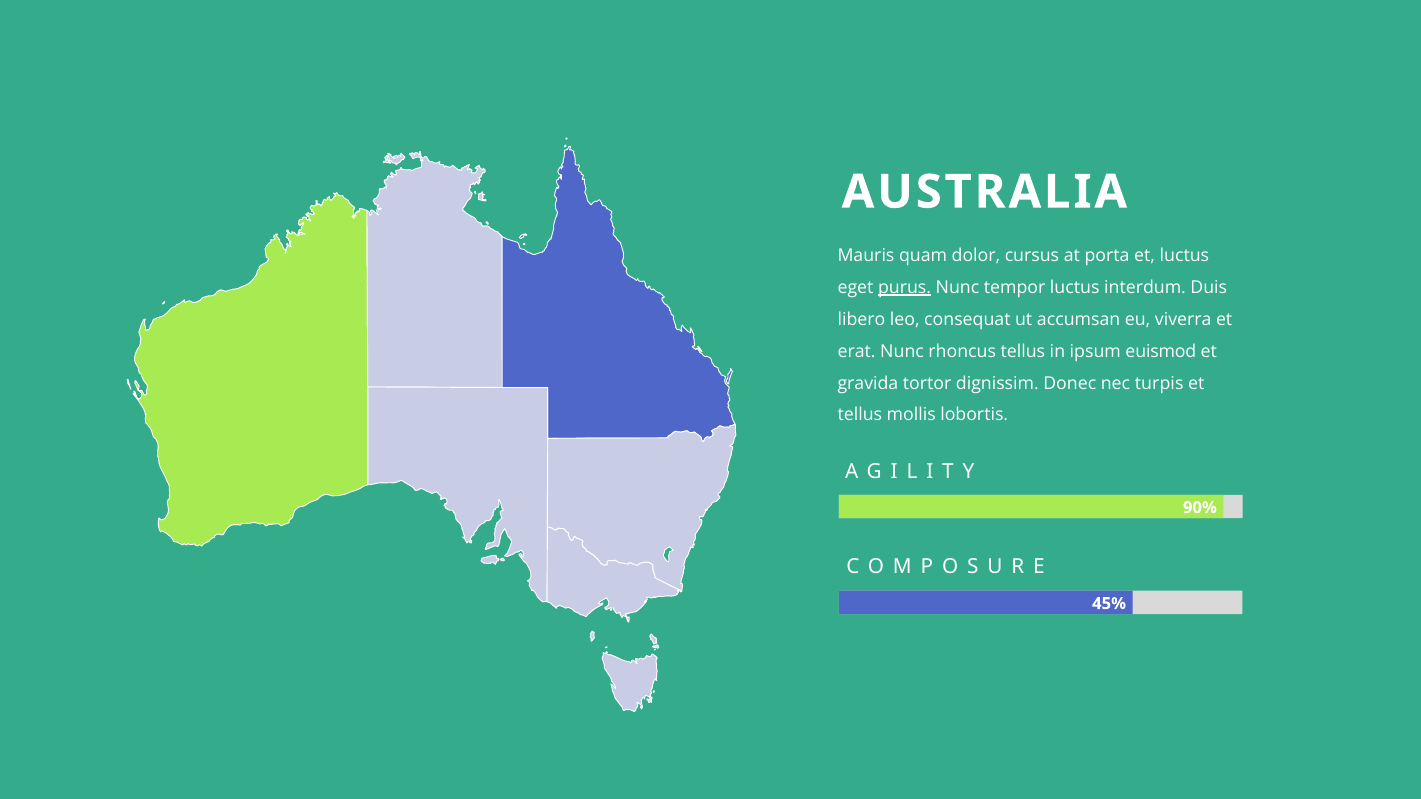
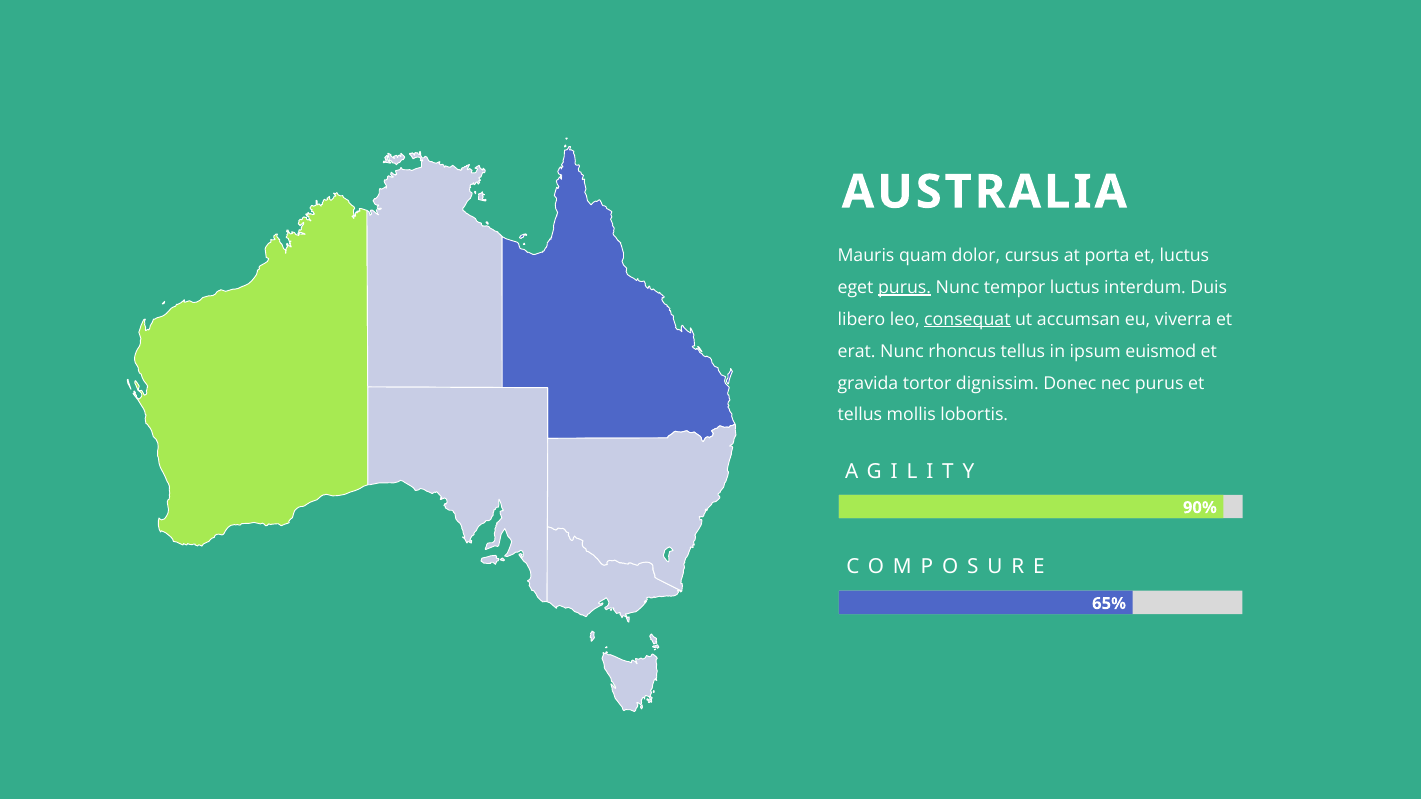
consequat underline: none -> present (967, 319)
nec turpis: turpis -> purus (1159, 383)
45%: 45% -> 65% (1109, 604)
